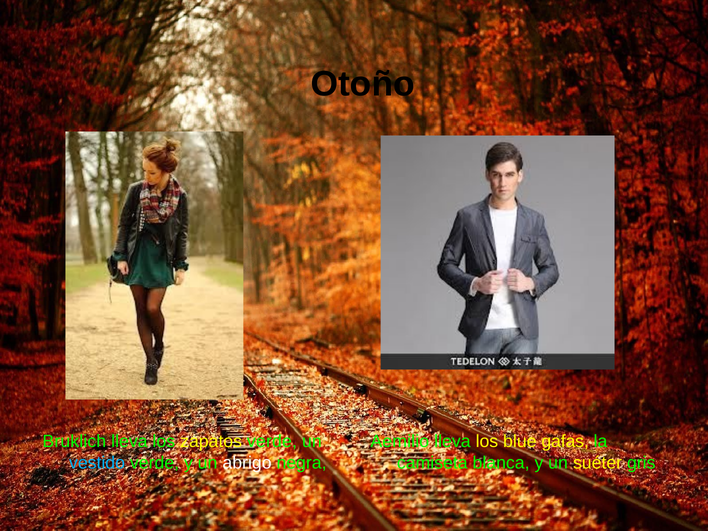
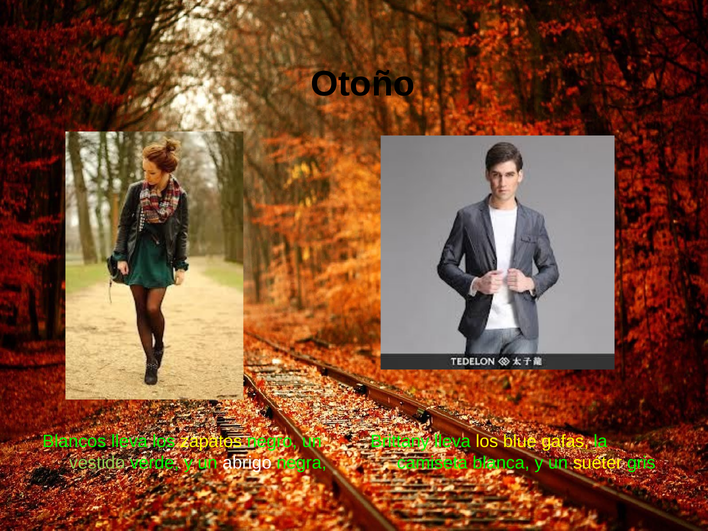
Bruklich: Bruklich -> Blancos (74, 442)
zapatos verde: verde -> negro (272, 442)
Aemilio: Aemilio -> Brittany (400, 442)
vestido colour: light blue -> light green (97, 463)
